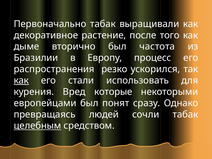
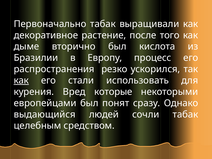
частота: частота -> кислота (157, 47)
превращаясь: превращаясь -> выдающийся (45, 114)
целебным underline: present -> none (37, 126)
